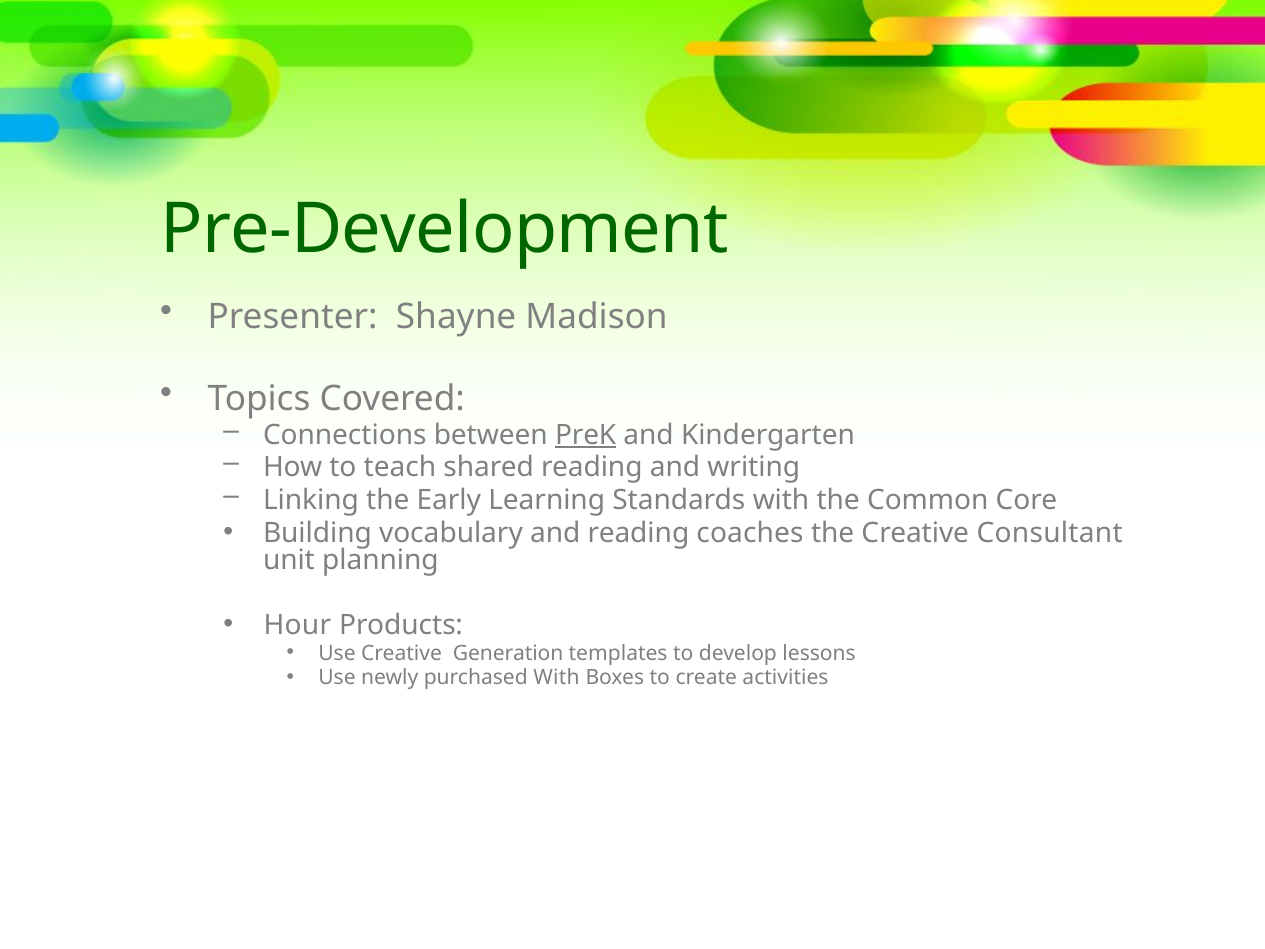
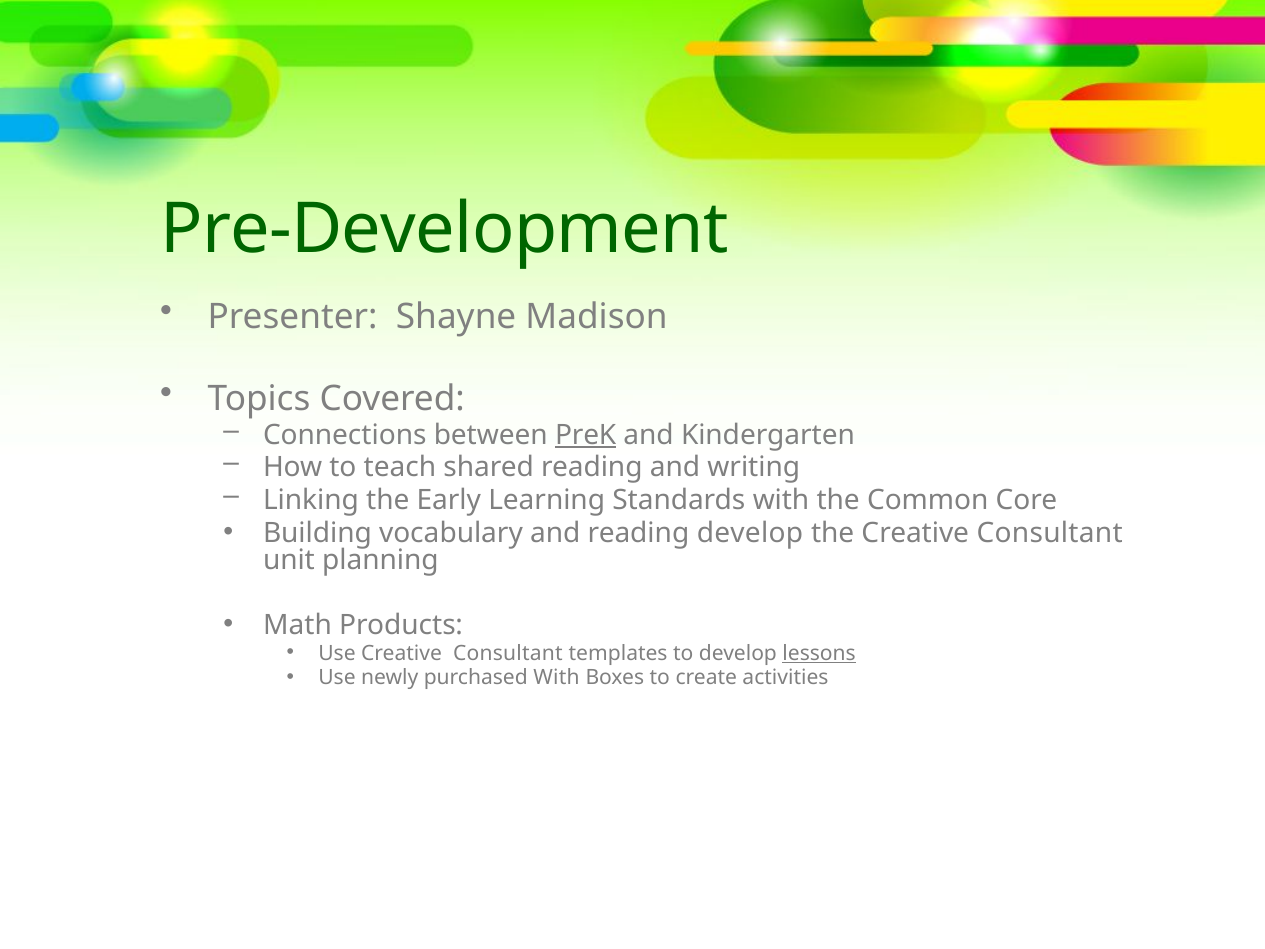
reading coaches: coaches -> develop (750, 533)
Hour: Hour -> Math (297, 625)
Use Creative Generation: Generation -> Consultant (508, 653)
lessons underline: none -> present (819, 653)
